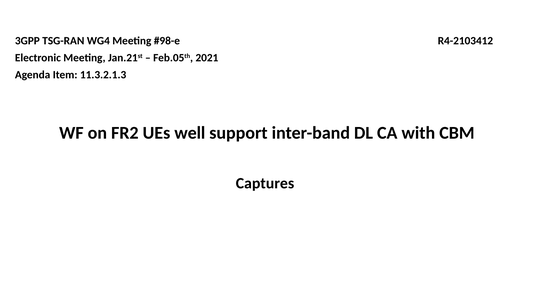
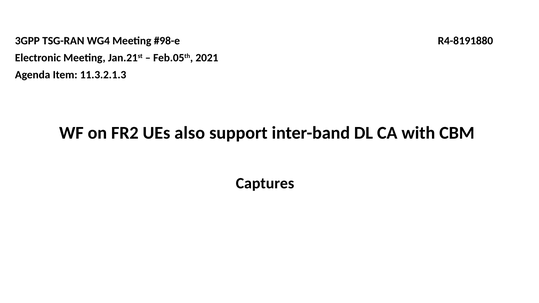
R4-2103412: R4-2103412 -> R4-8191880 (465, 41)
well: well -> also (190, 133)
